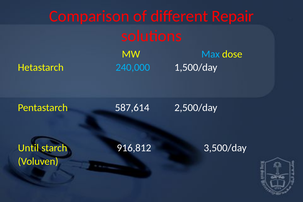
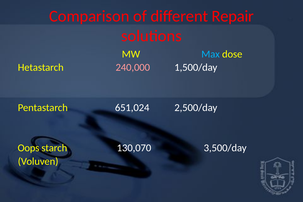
240,000 colour: light blue -> pink (133, 67)
587,614: 587,614 -> 651,024 (132, 108)
Until: Until -> Oops (29, 148)
916,812: 916,812 -> 130,070 (134, 148)
